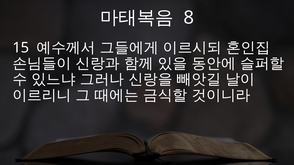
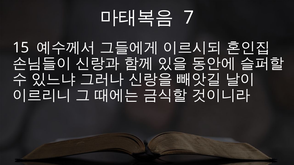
8: 8 -> 7 (189, 18)
